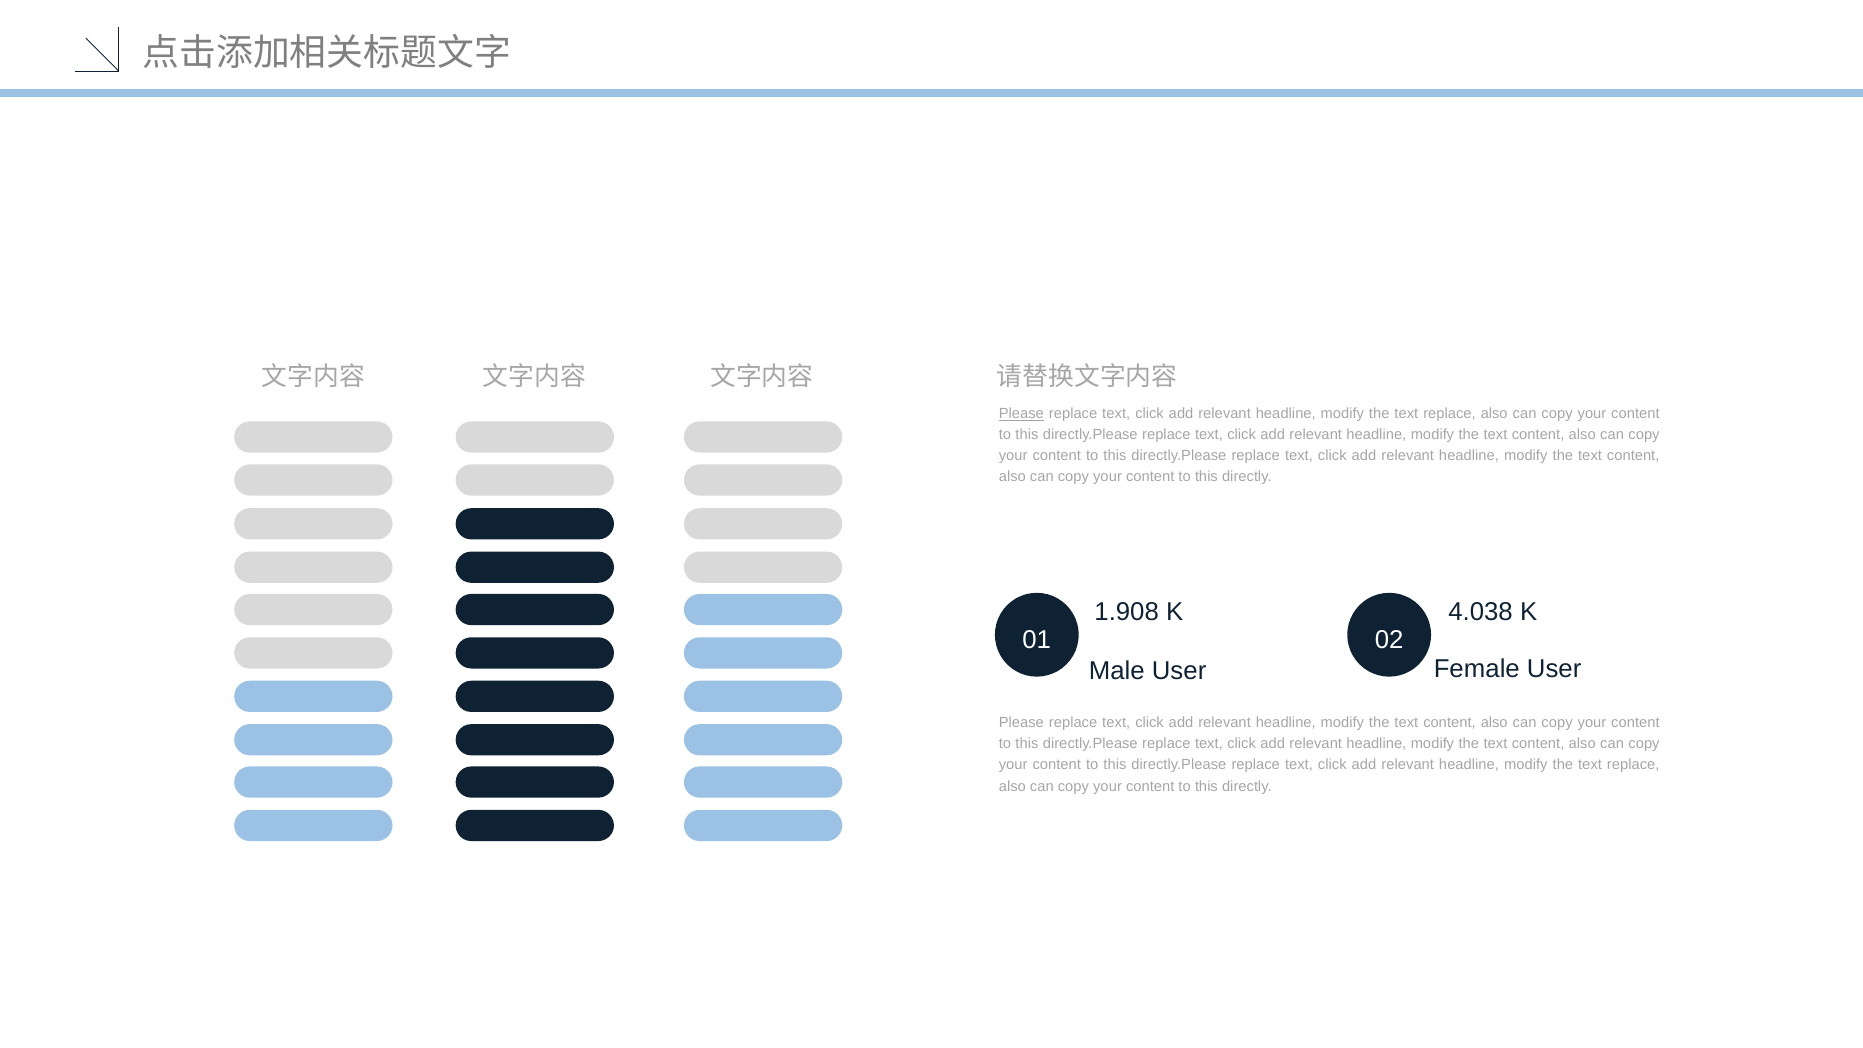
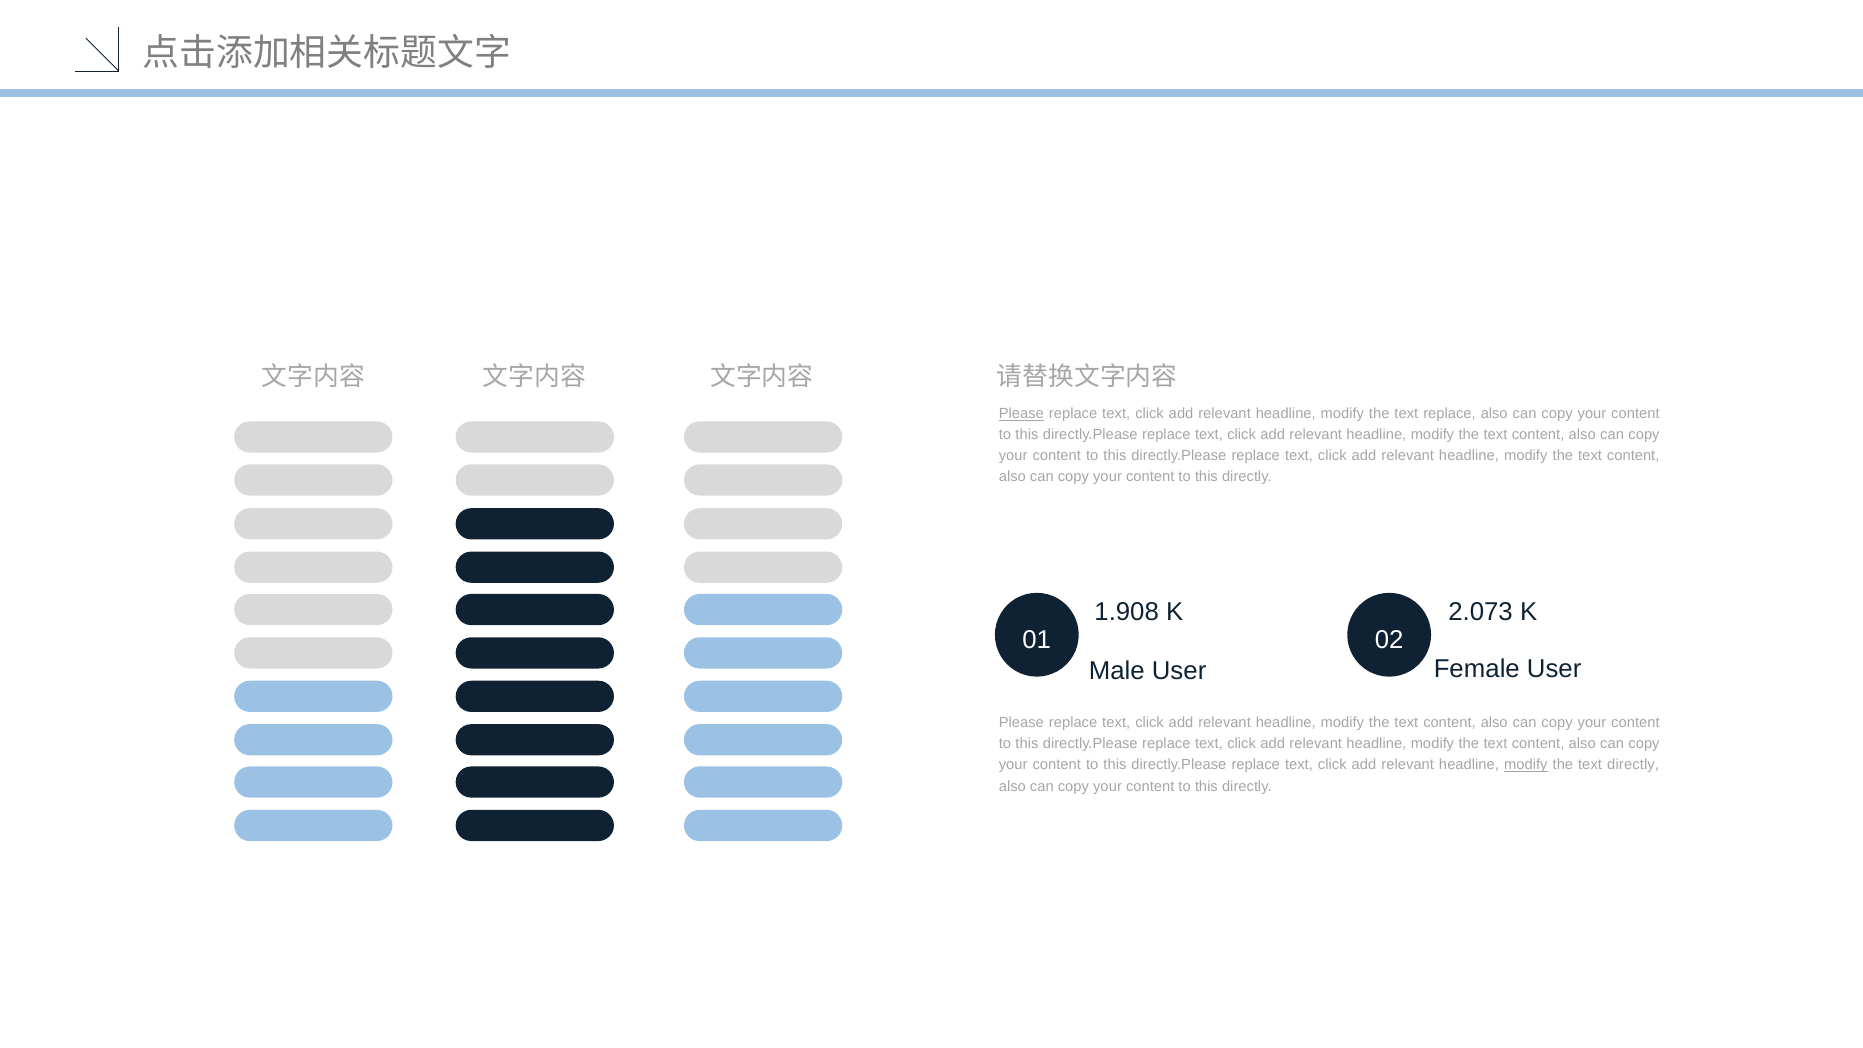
4.038: 4.038 -> 2.073 (1481, 612)
modify underline: none -> present (1526, 765)
replace: replace -> directly (1633, 765)
